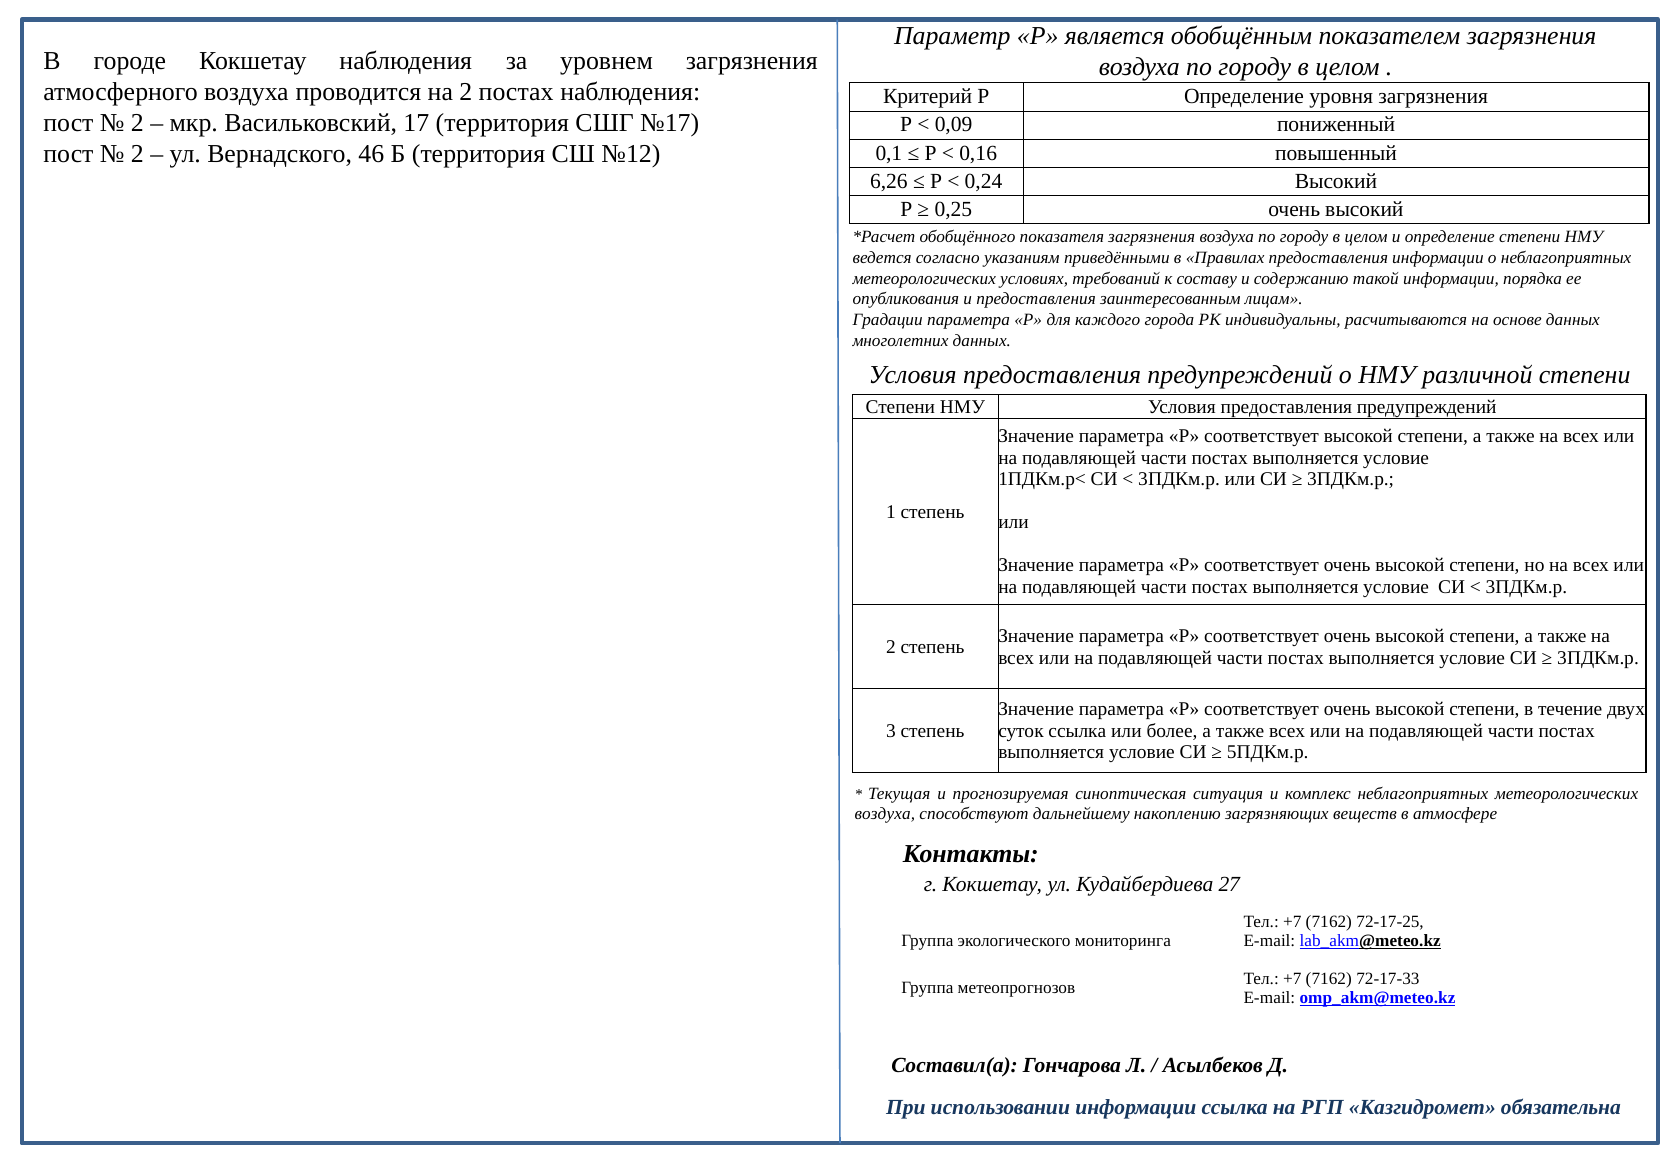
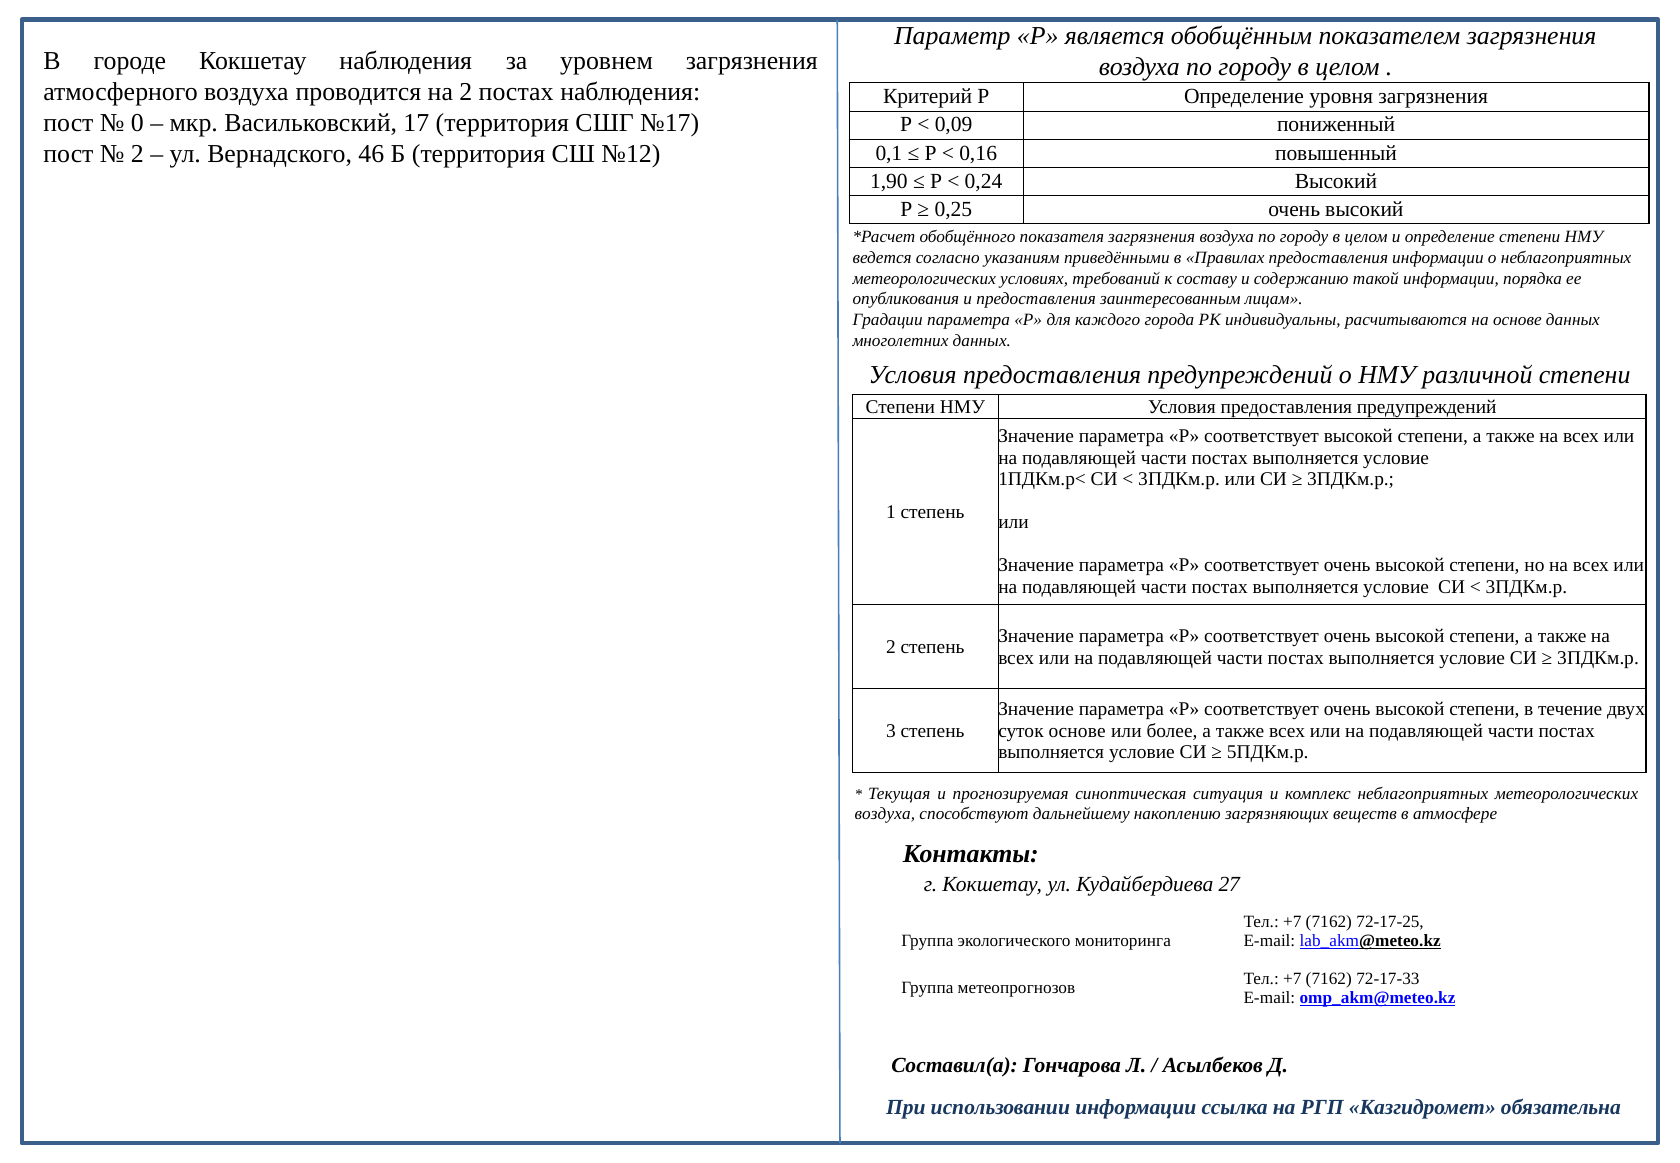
2: 2 -> 0 (137, 123)
6,26: 6,26 -> 1,90 (889, 181)
суток ссылка: ссылка -> основе (1077, 731)
